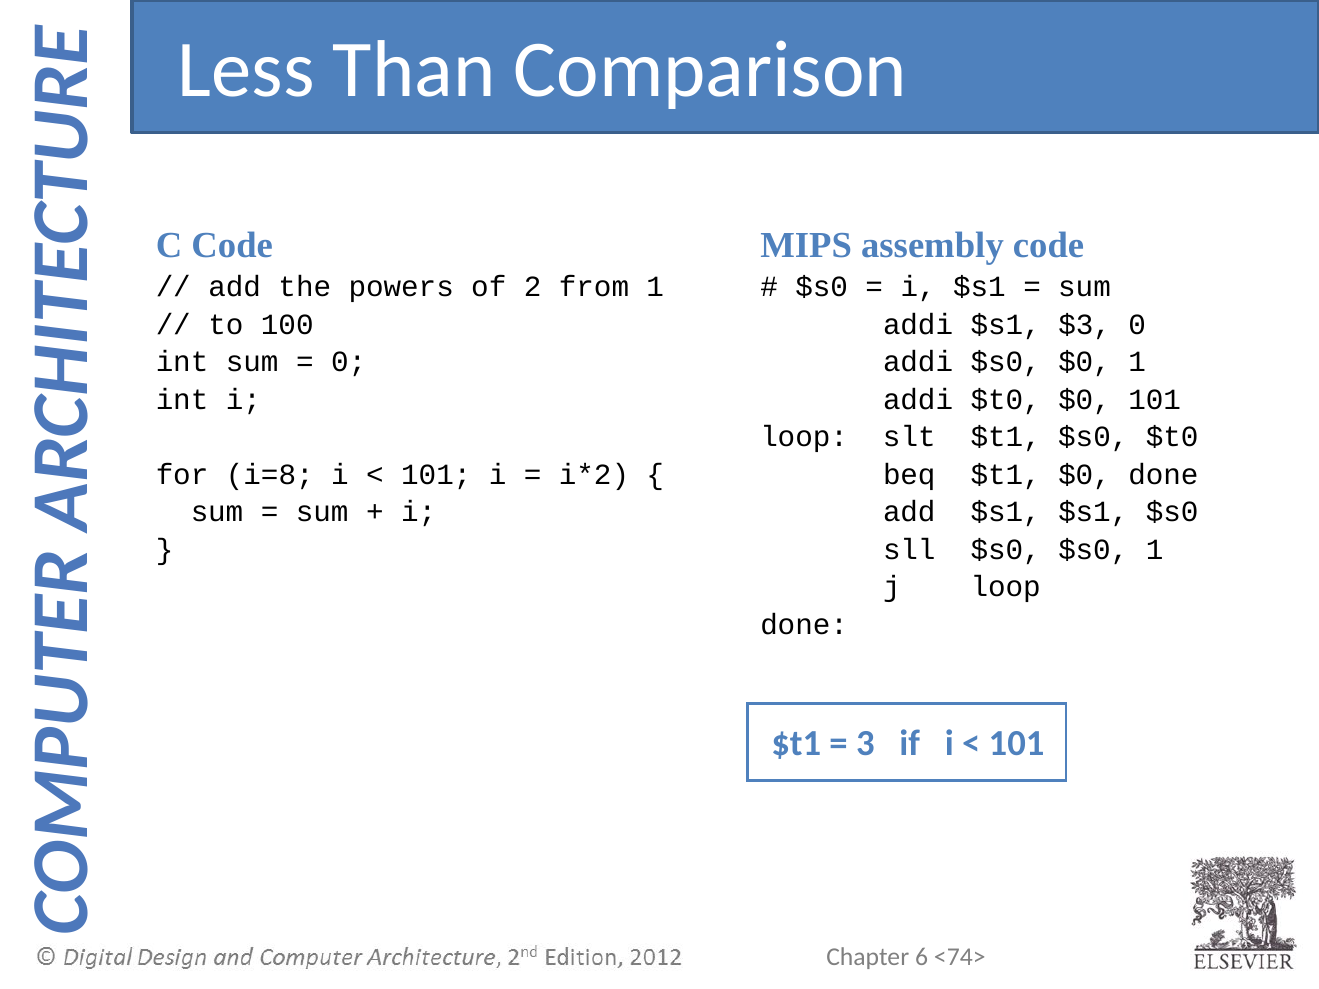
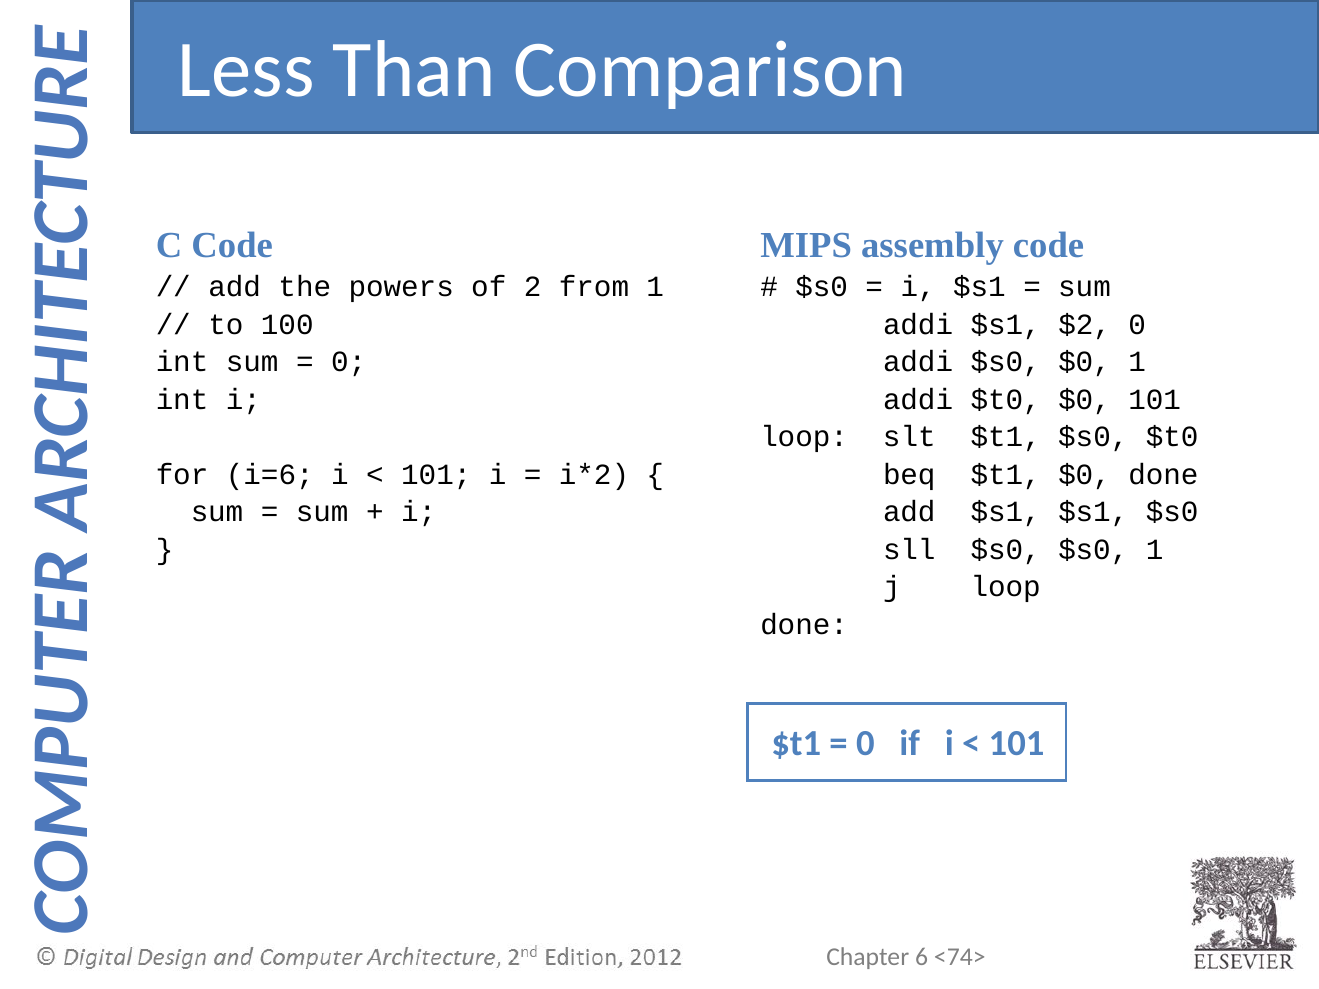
$3: $3 -> $2 (1085, 325)
i=8: i=8 -> i=6 (270, 475)
3: 3 -> 0 (865, 743)
